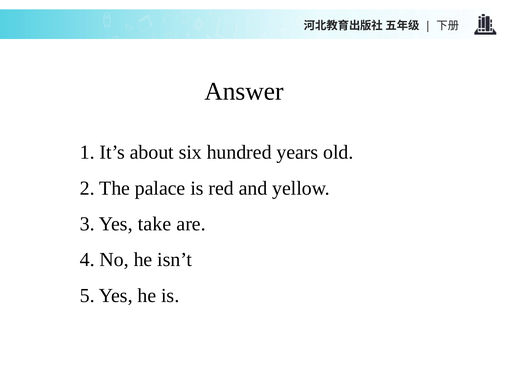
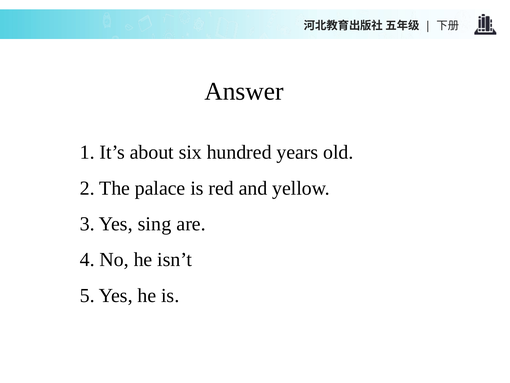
take: take -> sing (155, 224)
